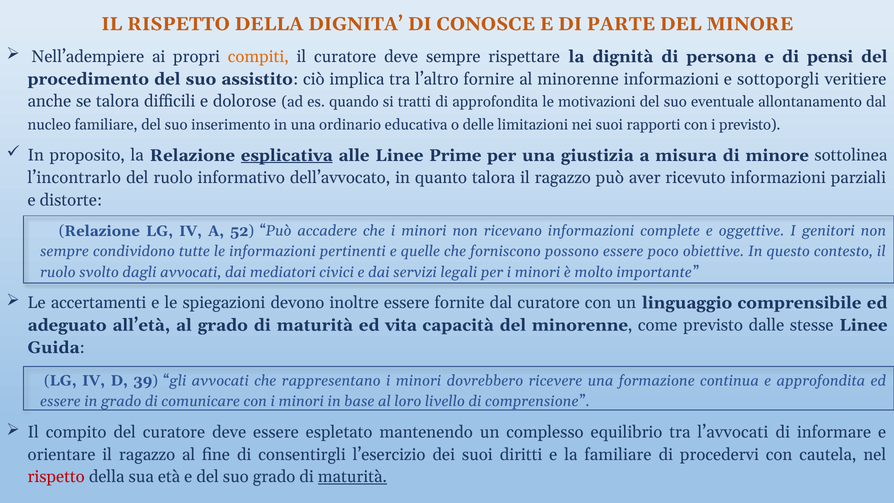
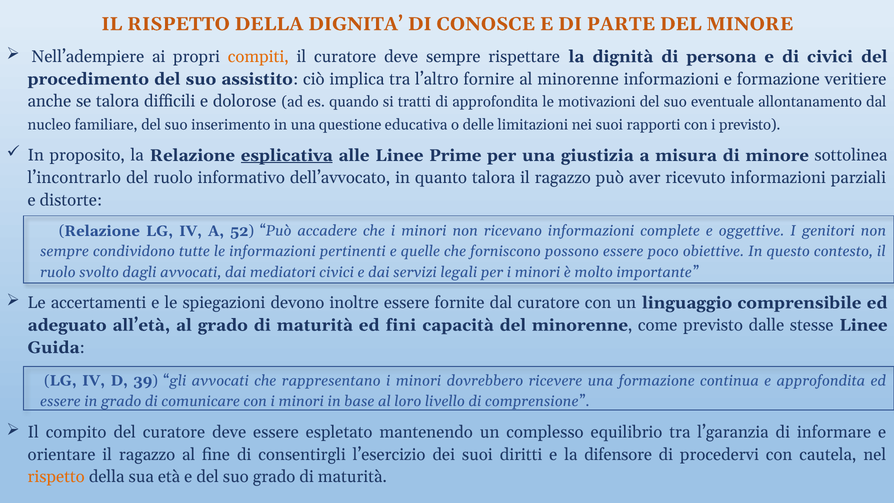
di pensi: pensi -> civici (830, 57)
e sottoporgli: sottoporgli -> formazione (778, 79)
ordinario: ordinario -> questione (350, 125)
vita: vita -> fini (401, 325)
l’avvocati: l’avvocati -> l’garanzia (733, 432)
la familiare: familiare -> difensore (618, 454)
rispetto colour: red -> orange (56, 477)
maturità underline: present -> none (352, 477)
